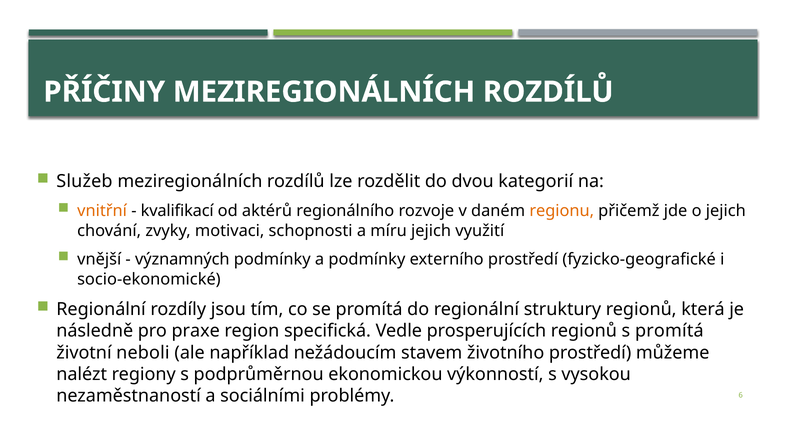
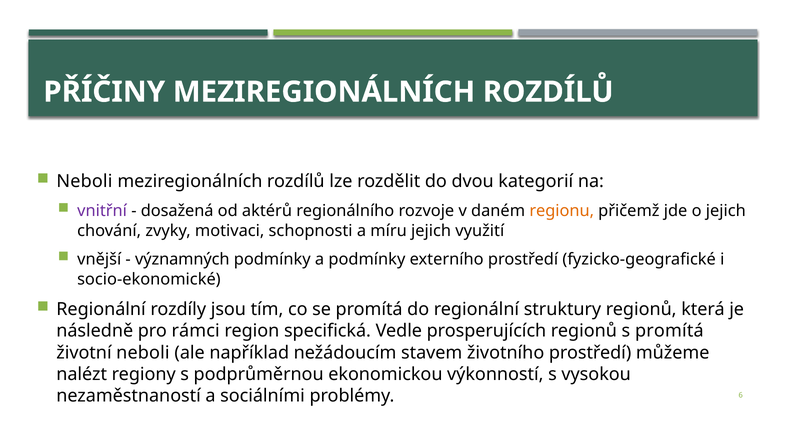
Služeb: Služeb -> Neboli (84, 181)
vnitřní colour: orange -> purple (102, 211)
kvalifikací: kvalifikací -> dosažená (177, 211)
praxe: praxe -> rámci (196, 331)
